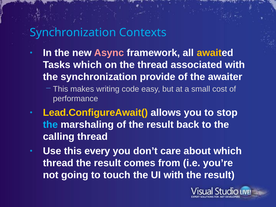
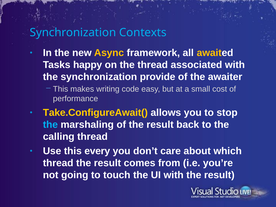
Async colour: pink -> yellow (109, 53)
Tasks which: which -> happy (88, 65)
Lead.ConfigureAwait(: Lead.ConfigureAwait( -> Take.ConfigureAwait( (95, 113)
